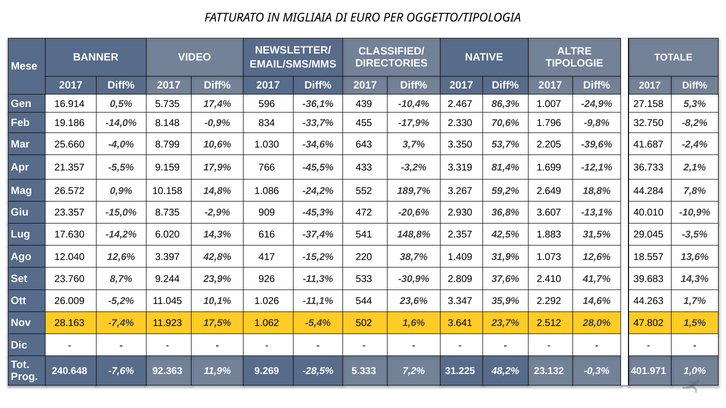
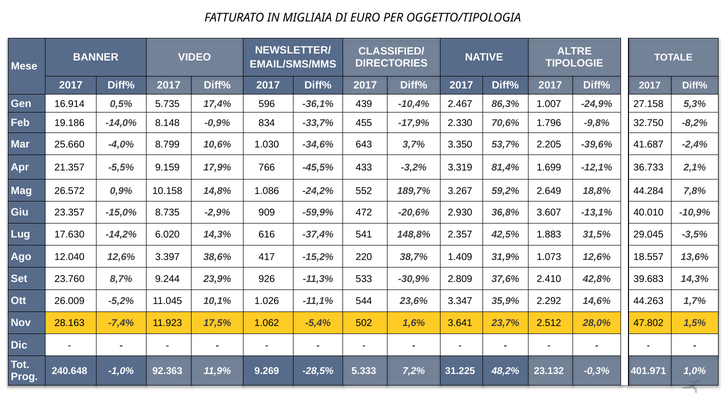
-45,3%: -45,3% -> -59,9% (318, 213)
42,8%: 42,8% -> 38,6% (217, 257)
41,7%: 41,7% -> 42,8% (597, 279)
-7,6%: -7,6% -> -1,0% (121, 371)
